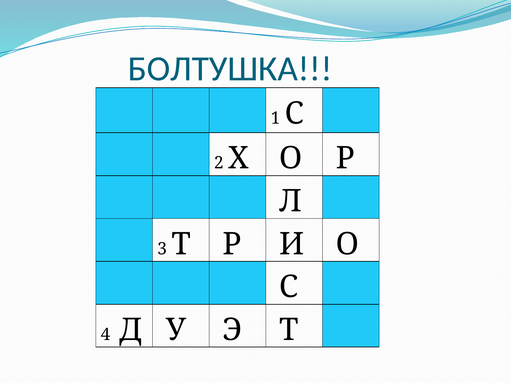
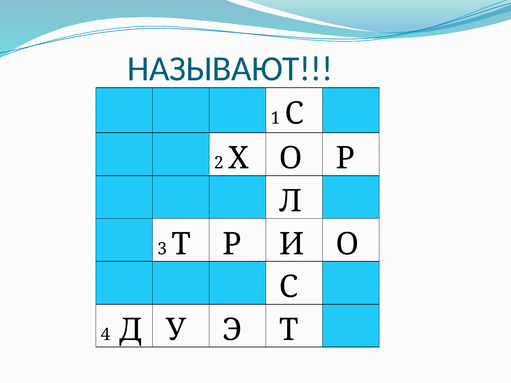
БОЛТУШКА: БОЛТУШКА -> НАЗЫВАЮТ (230, 69)
